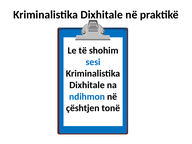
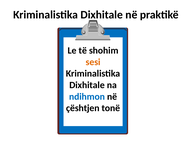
sesi colour: blue -> orange (93, 62)
